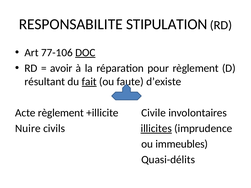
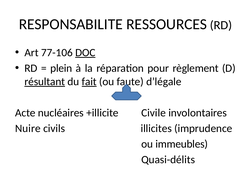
STIPULATION: STIPULATION -> RESSOURCES (167, 24)
avoir: avoir -> plein (61, 68)
résultant underline: none -> present (45, 82)
d’existe: d’existe -> d’légale (164, 82)
Acte règlement: règlement -> nucléaires (61, 113)
illicites underline: present -> none (156, 129)
